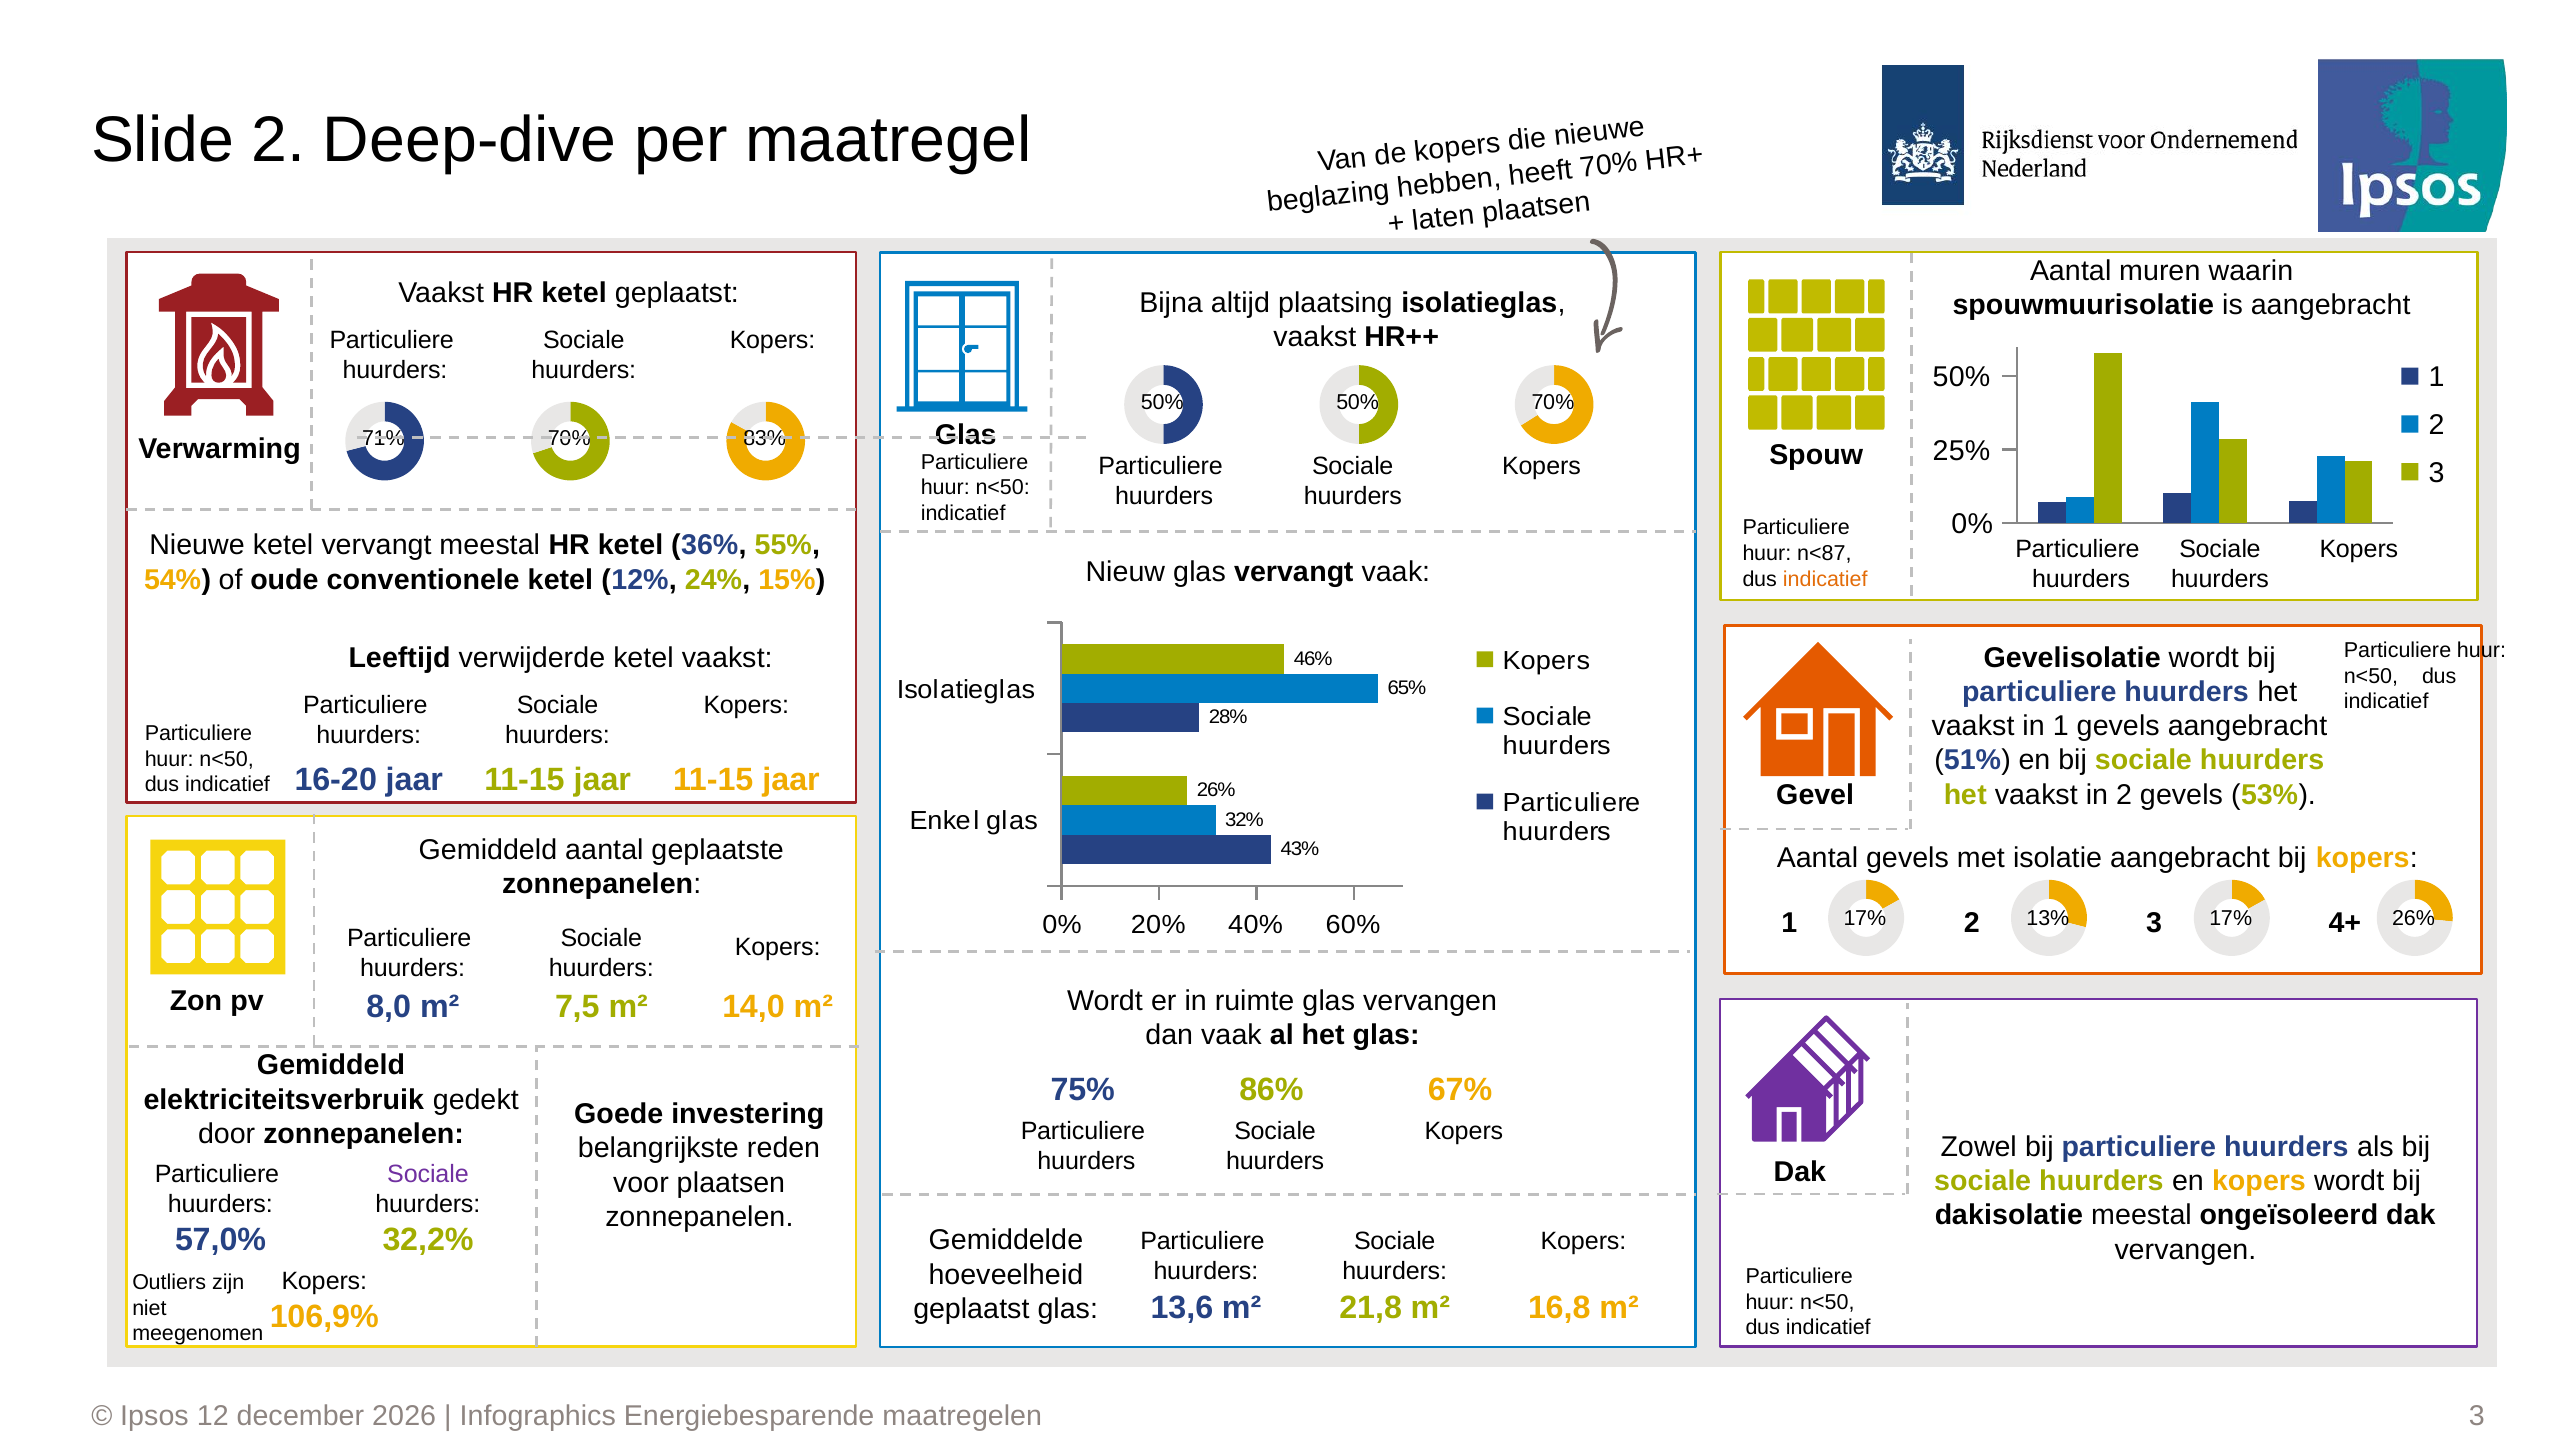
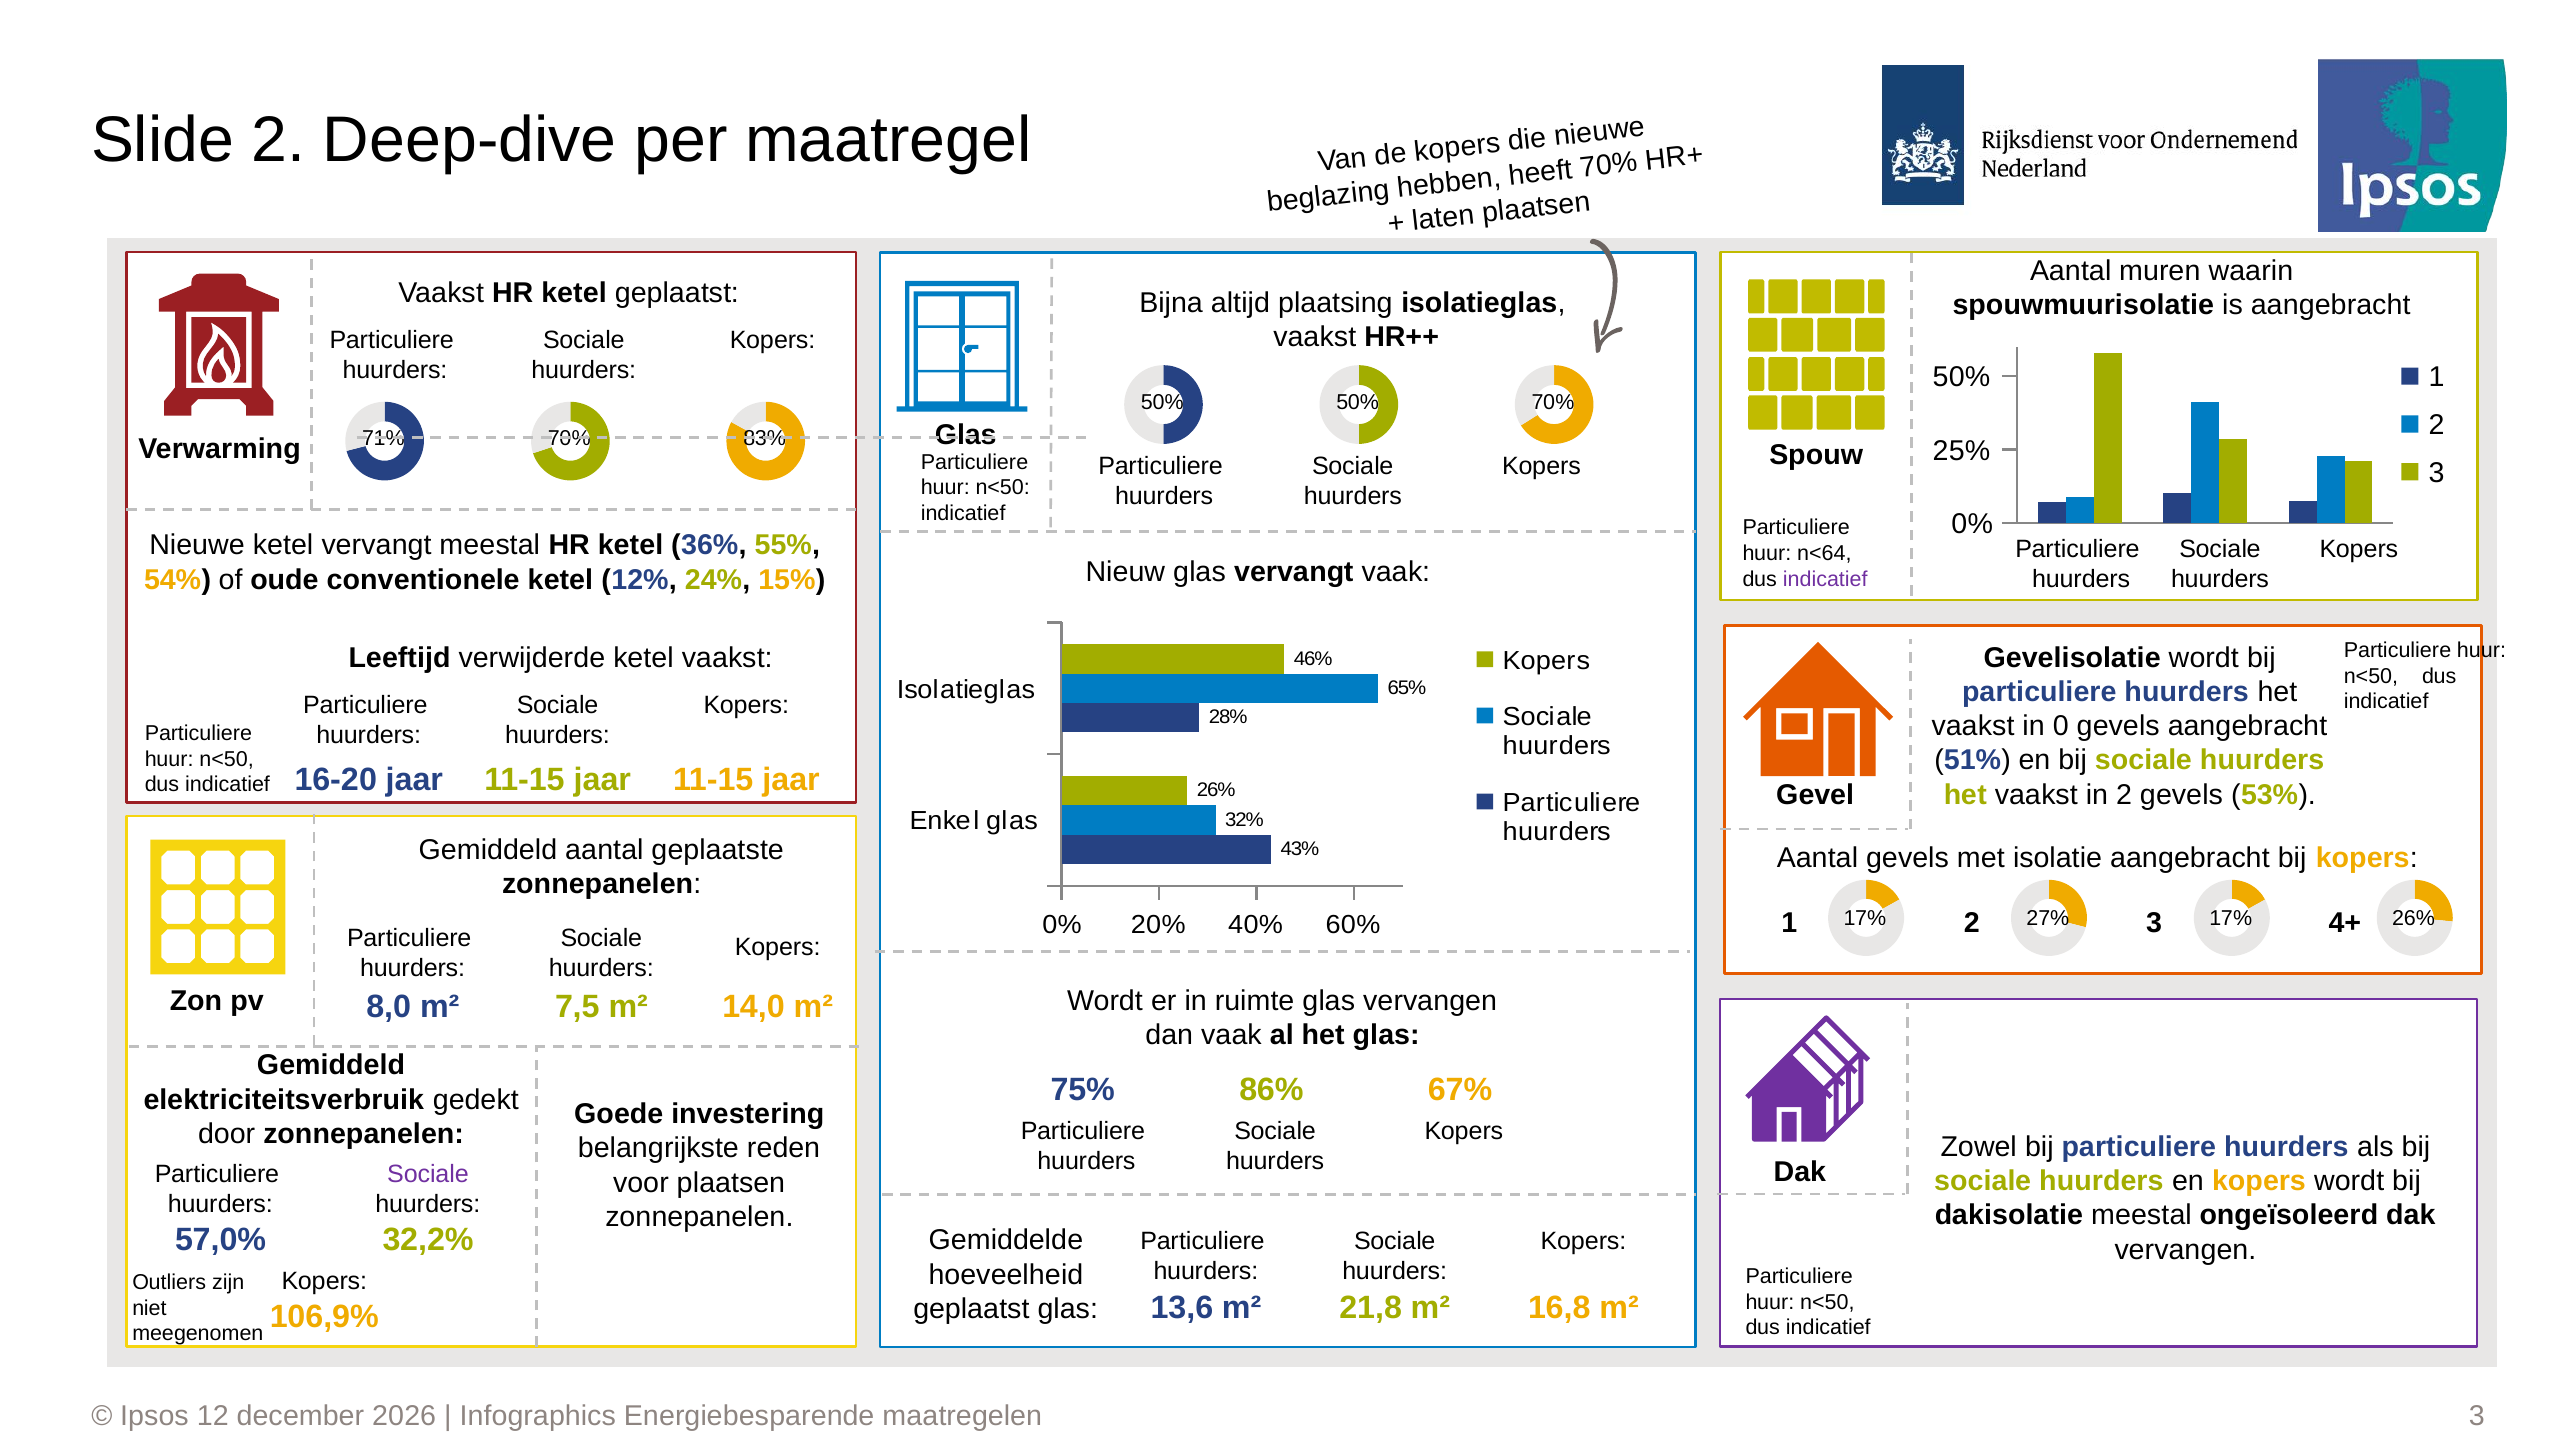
n<87: n<87 -> n<64 (1824, 553)
indicatief colour: orange -> purple (1825, 579)
in 1: 1 -> 0 (2061, 726)
13%: 13% -> 27% (2048, 919)
